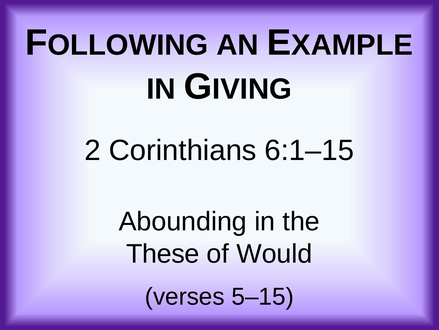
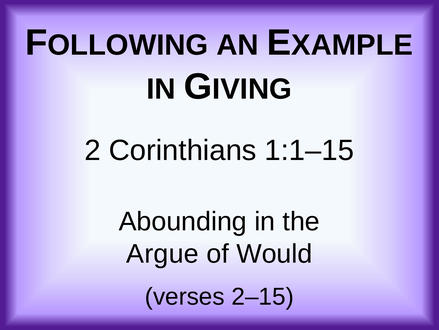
6:1–15: 6:1–15 -> 1:1–15 (309, 150)
These: These -> Argue (163, 253)
5–15: 5–15 -> 2–15 (263, 296)
